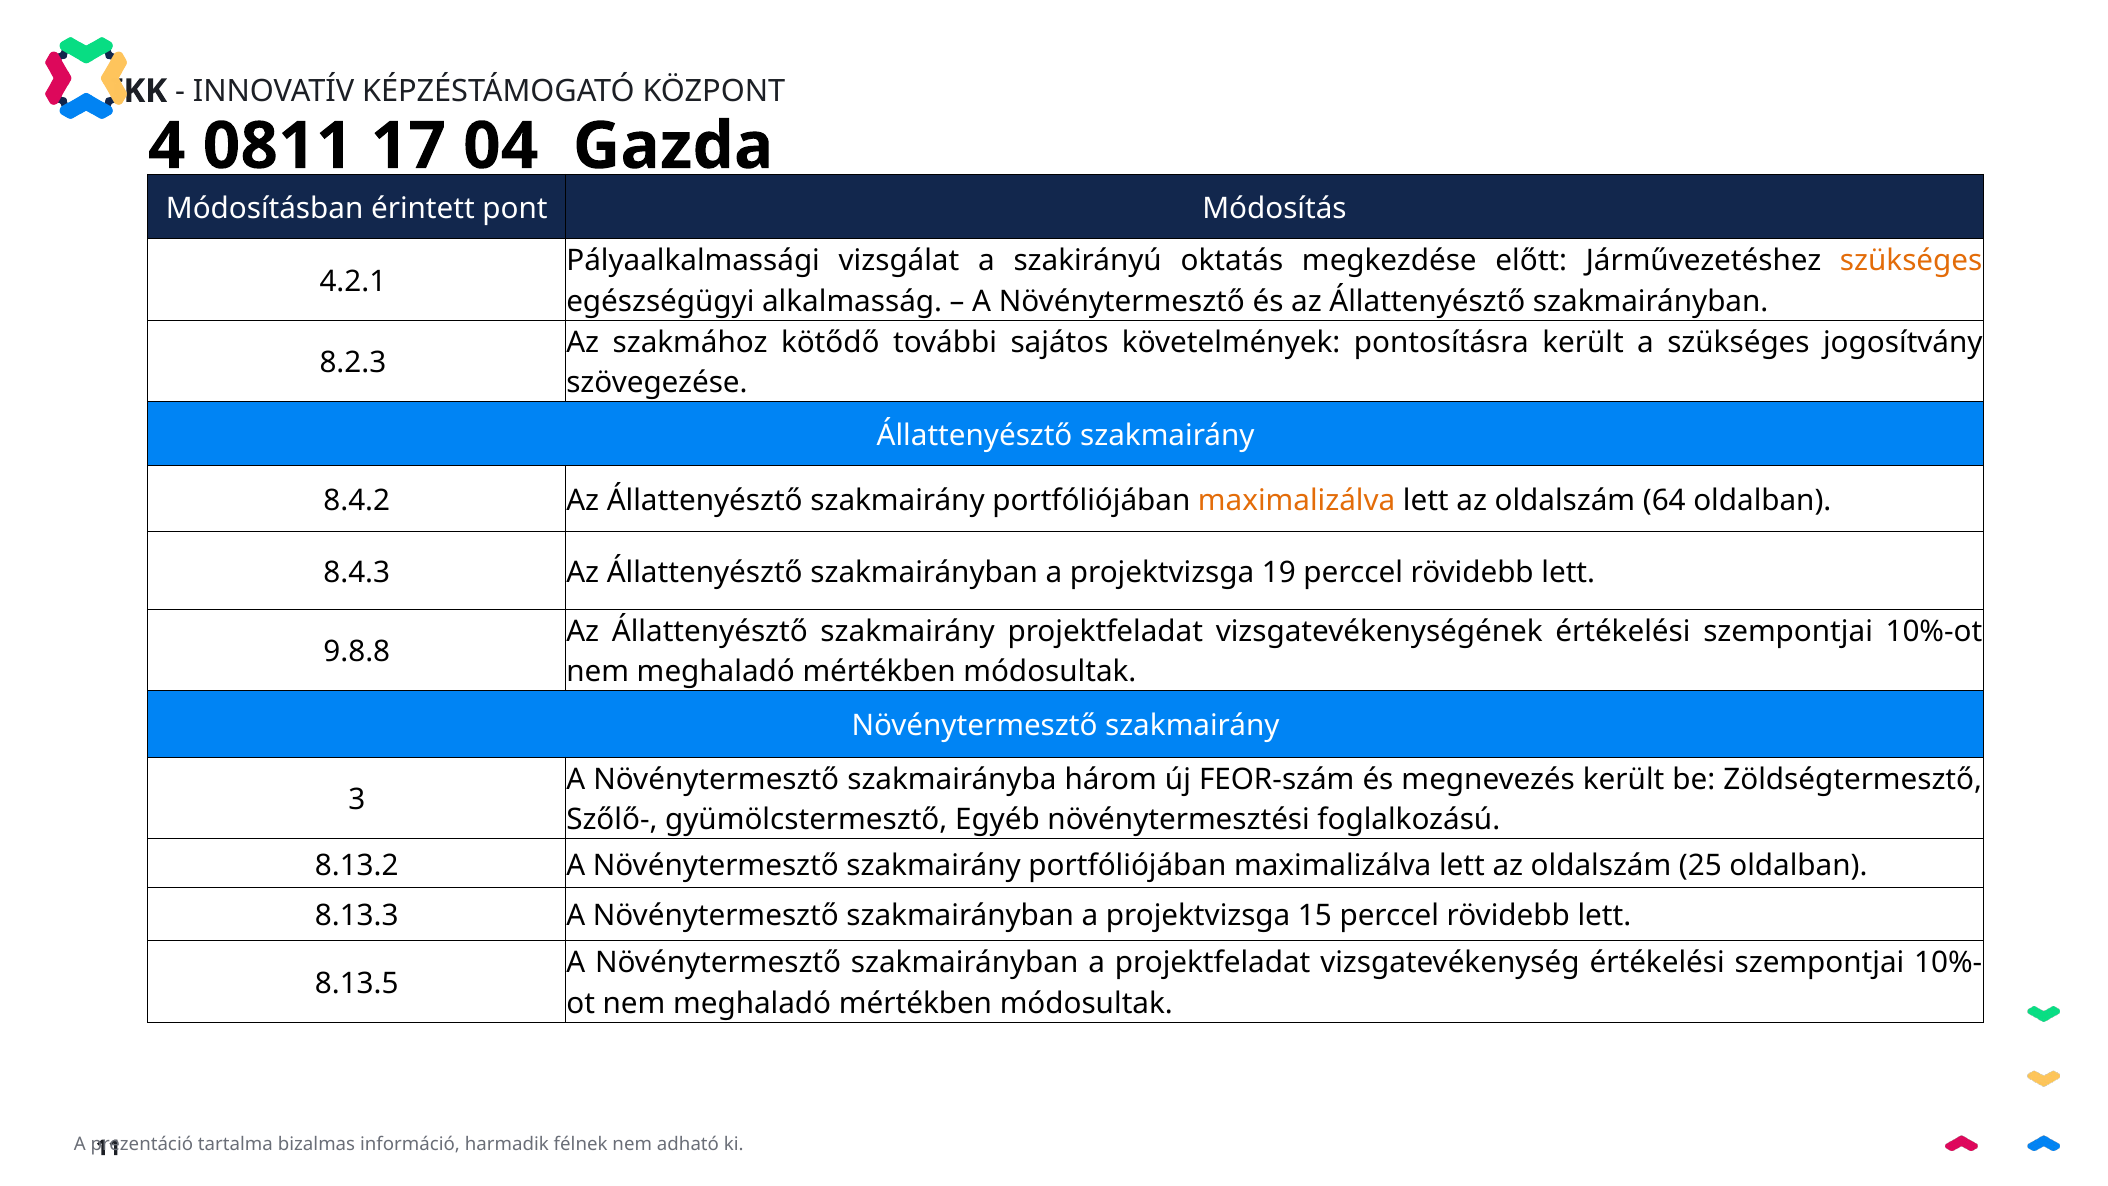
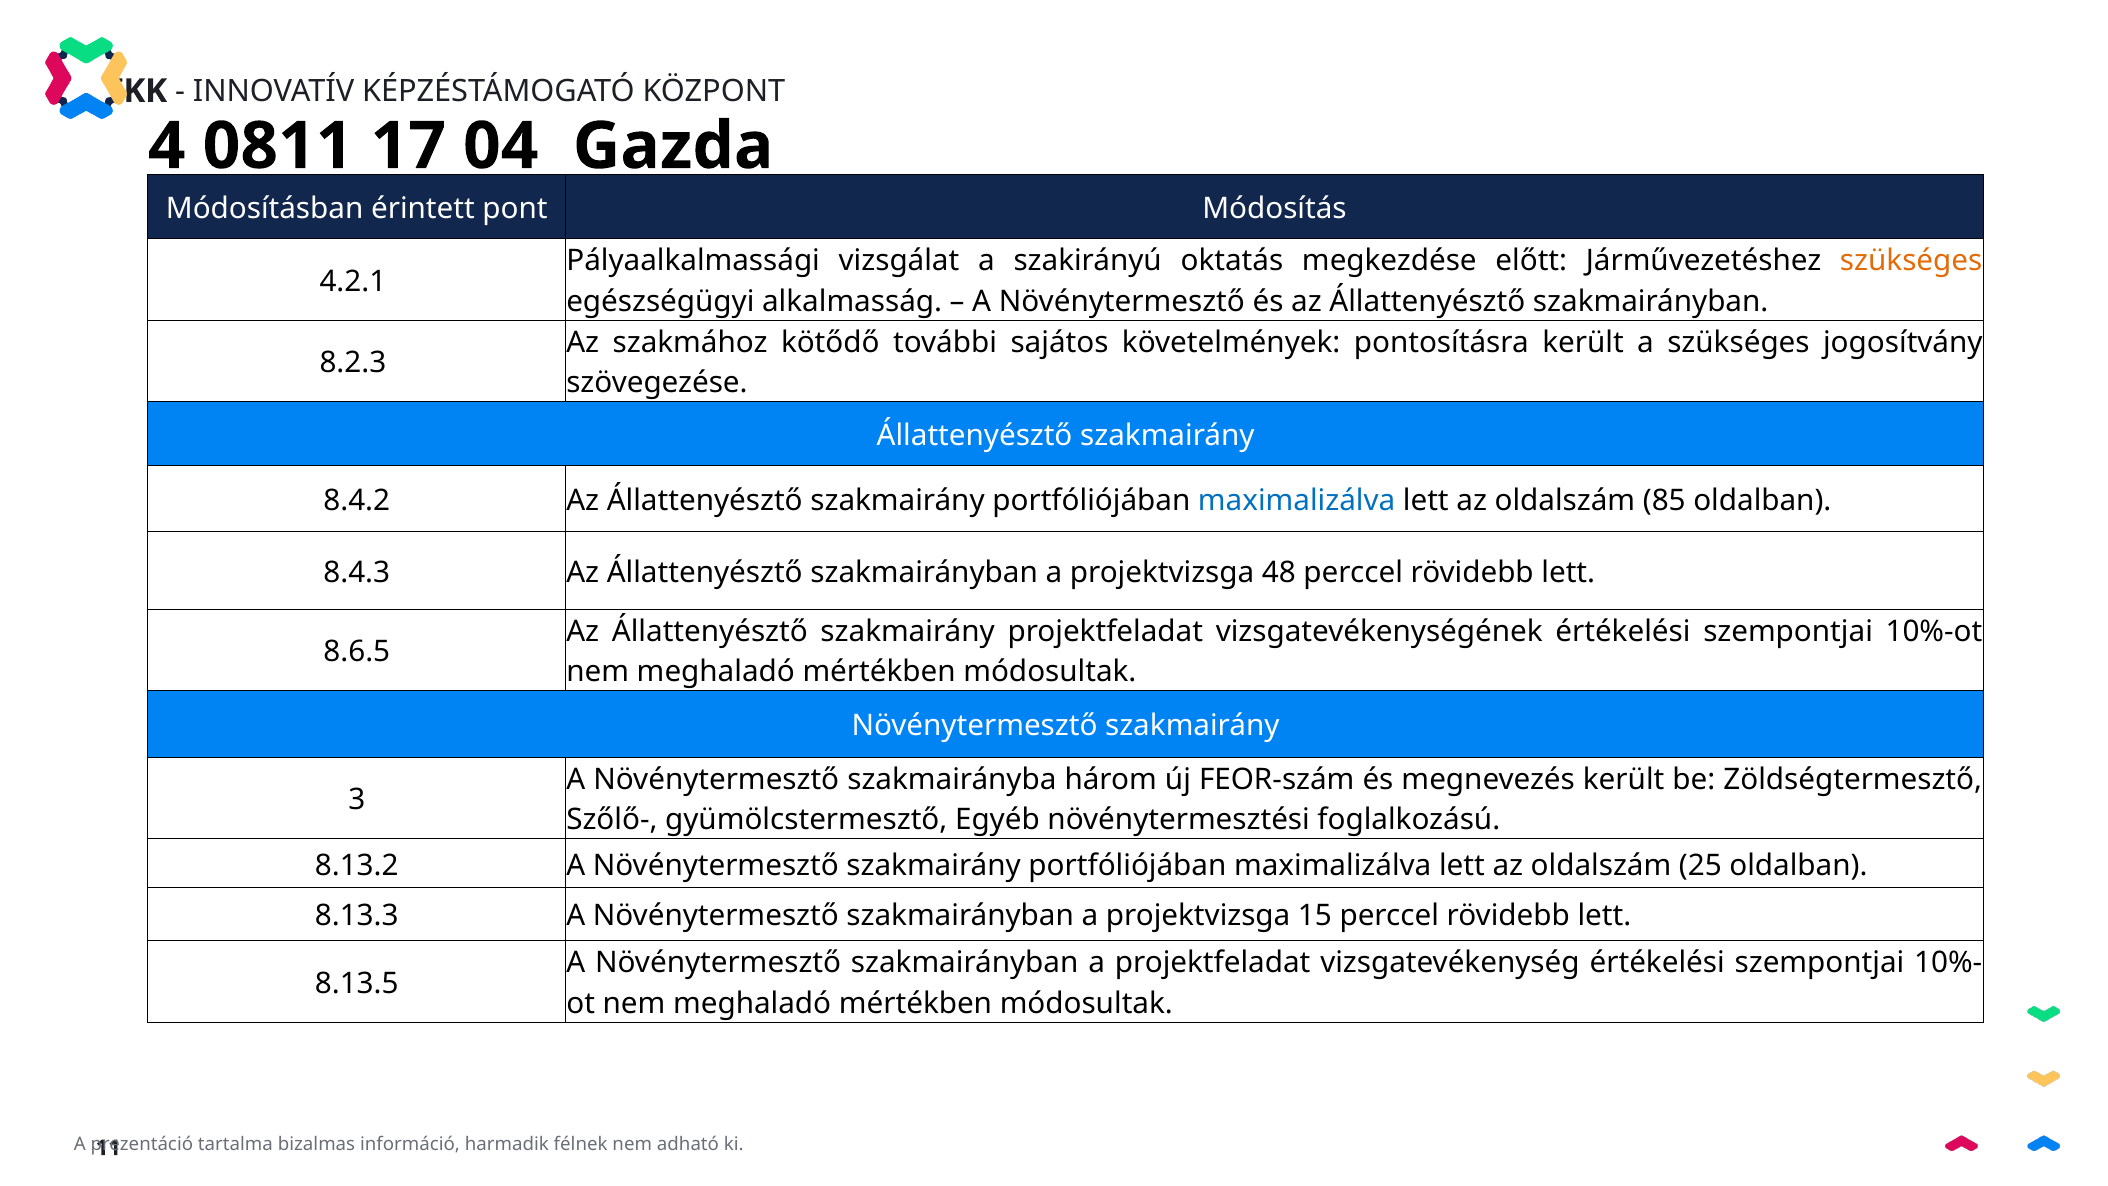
maximalizálva colour: orange -> blue (1297, 500)
64: 64 -> 85 (1664, 500)
19: 19 -> 48 (1279, 572)
9.8.8: 9.8.8 -> 8.6.5 (357, 652)
